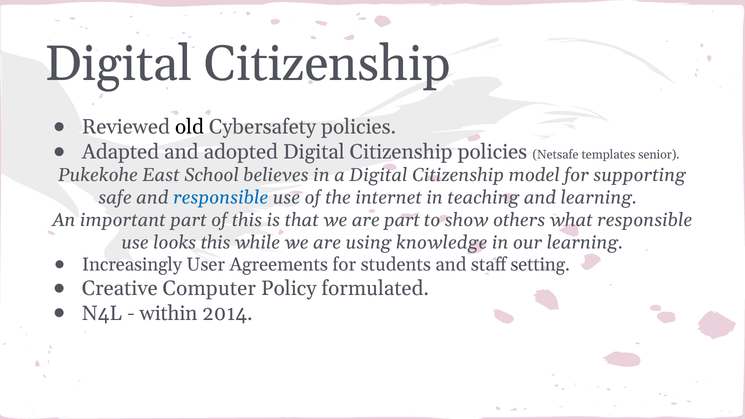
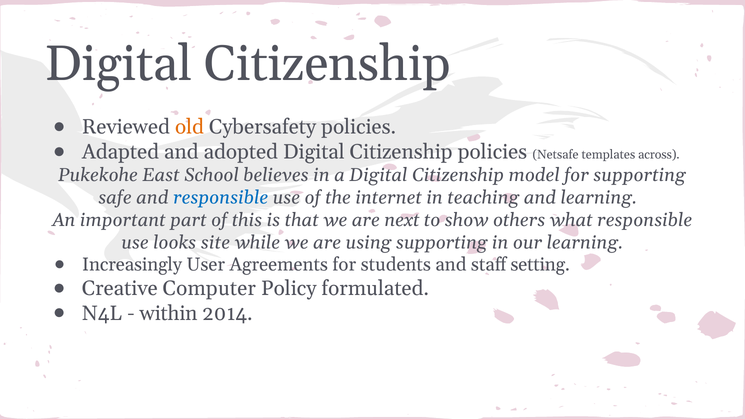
old colour: black -> orange (190, 127)
senior: senior -> across (659, 155)
are part: part -> next (402, 220)
looks this: this -> site (215, 242)
using knowledge: knowledge -> supporting (442, 242)
